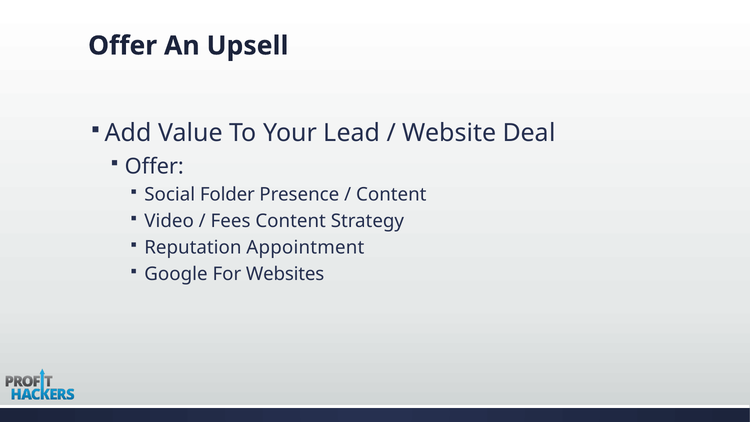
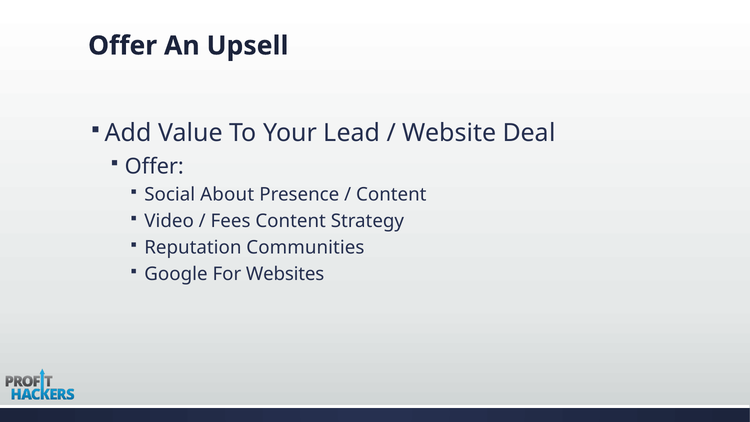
Folder: Folder -> About (227, 195)
Appointment: Appointment -> Communities (305, 248)
